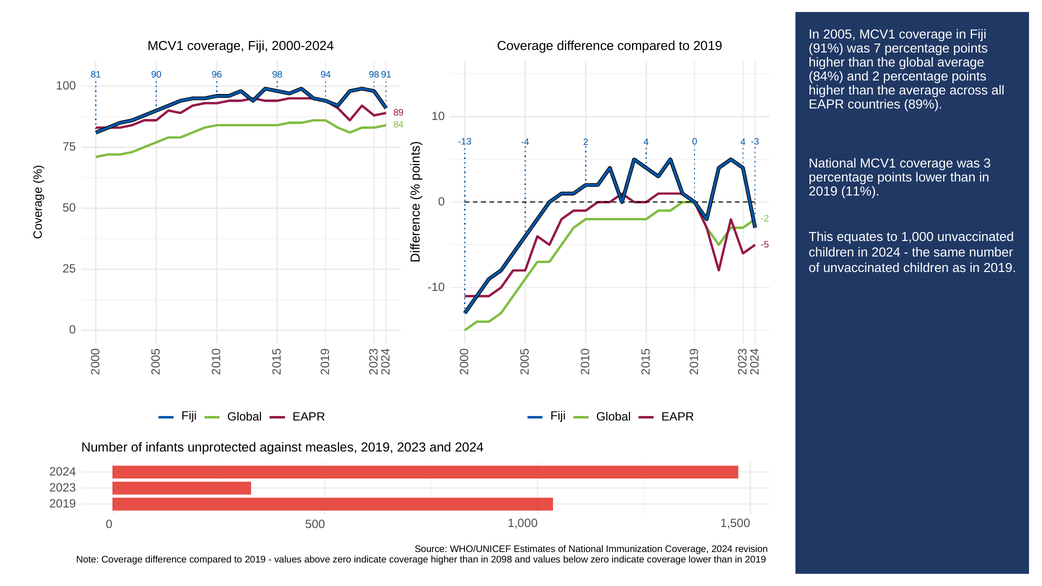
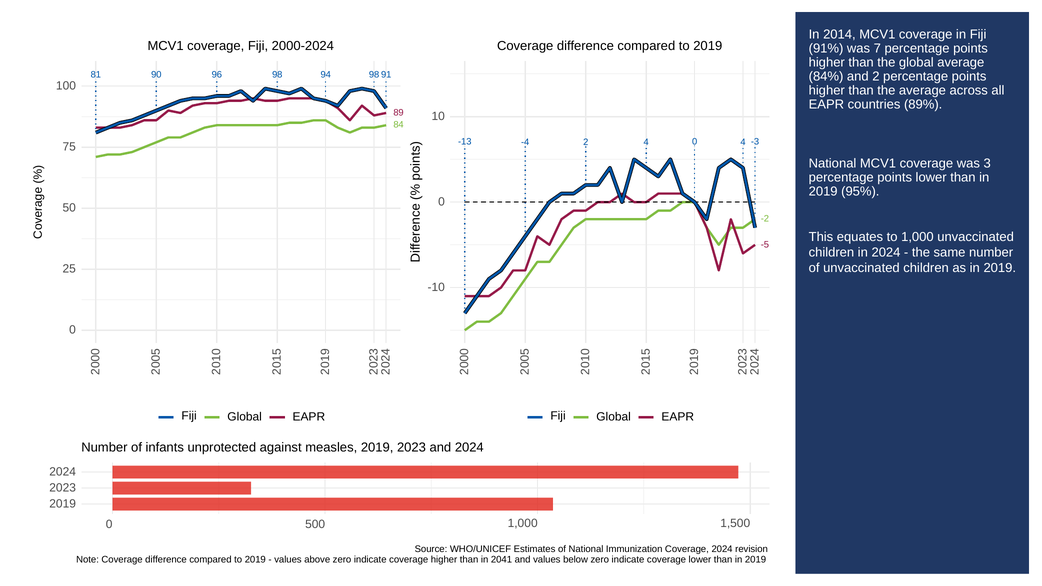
2005: 2005 -> 2014 (839, 34)
11%: 11% -> 95% (860, 192)
2098: 2098 -> 2041 (501, 560)
